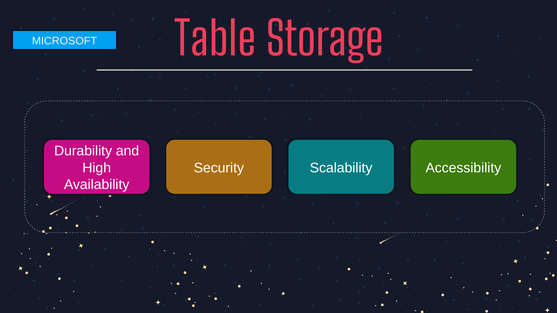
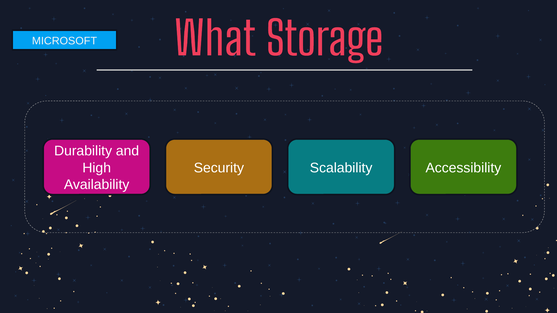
Table: Table -> What (215, 40)
